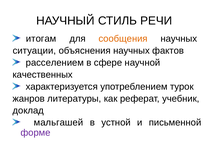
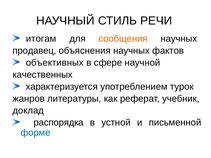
ситуации: ситуации -> продавец (34, 51)
расселением: расселением -> объективных (55, 63)
мальгашей: мальгашей -> распорядка (59, 123)
форме colour: purple -> blue (35, 133)
